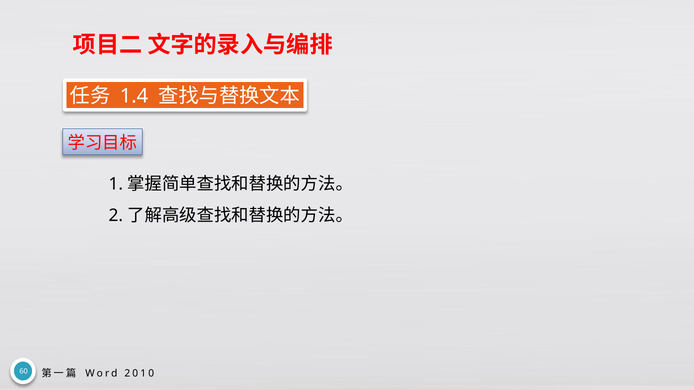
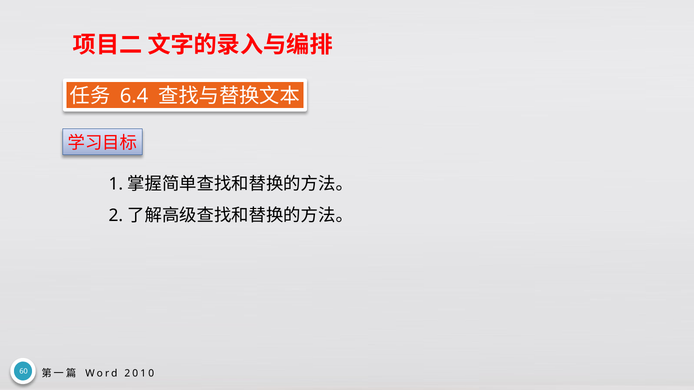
1.4: 1.4 -> 6.4 (134, 96)
